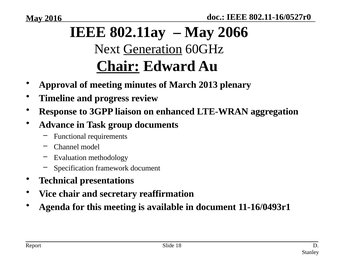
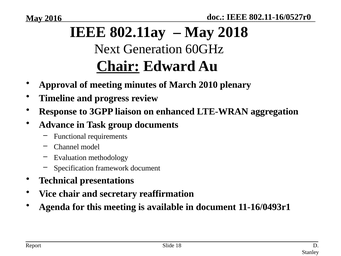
2066: 2066 -> 2018 (233, 32)
Generation underline: present -> none (153, 49)
2013: 2013 -> 2010 (208, 85)
